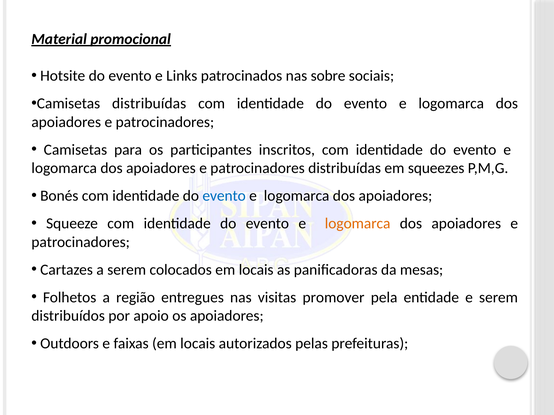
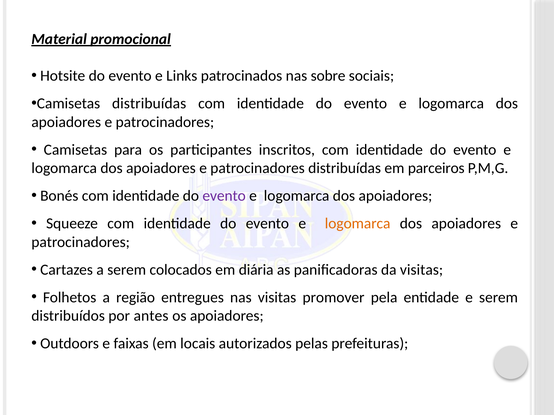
squeezes: squeezes -> parceiros (436, 168)
evento colour: blue -> purple (224, 196)
colocados em locais: locais -> diária (256, 270)
da mesas: mesas -> visitas (422, 270)
apoio: apoio -> antes (151, 316)
